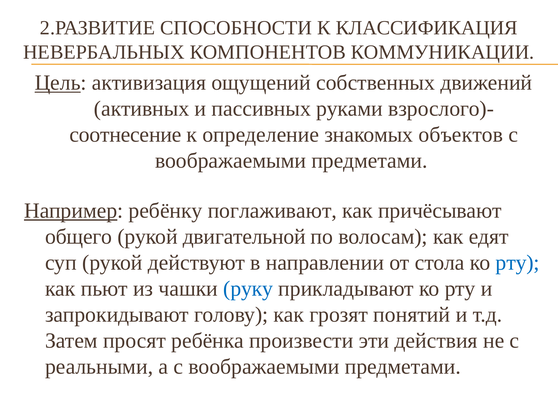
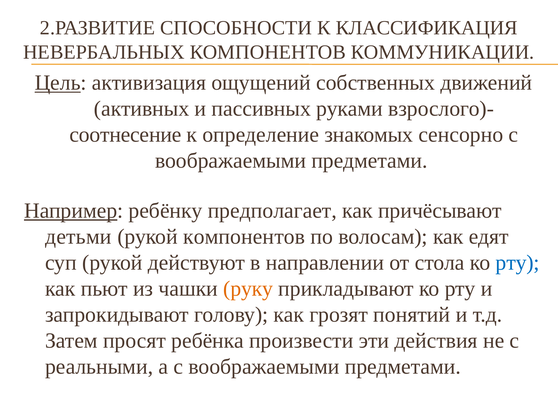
объектов: объектов -> сенсорно (461, 135)
поглаживают: поглаживают -> предполагает (272, 211)
общего: общего -> детьми (78, 237)
рукой двигательной: двигательной -> компонентов (244, 237)
руку colour: blue -> orange (248, 289)
